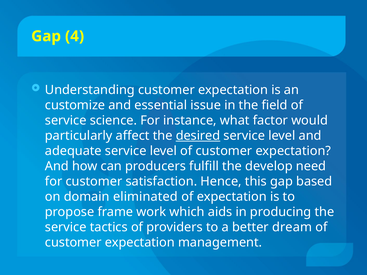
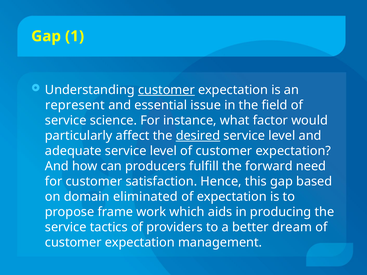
4: 4 -> 1 (75, 36)
customer underline: none -> present (166, 90)
customize: customize -> represent (75, 105)
develop: develop -> forward (269, 166)
